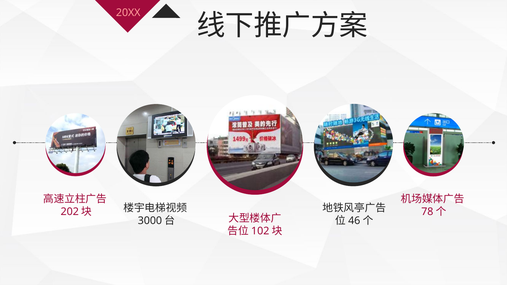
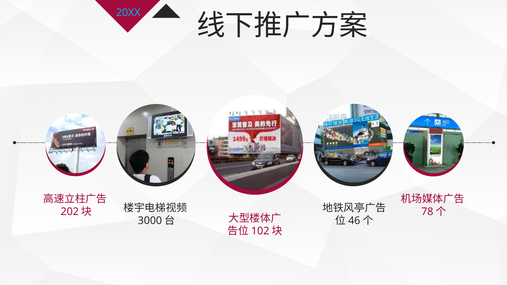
20XX colour: pink -> light blue (128, 13)
